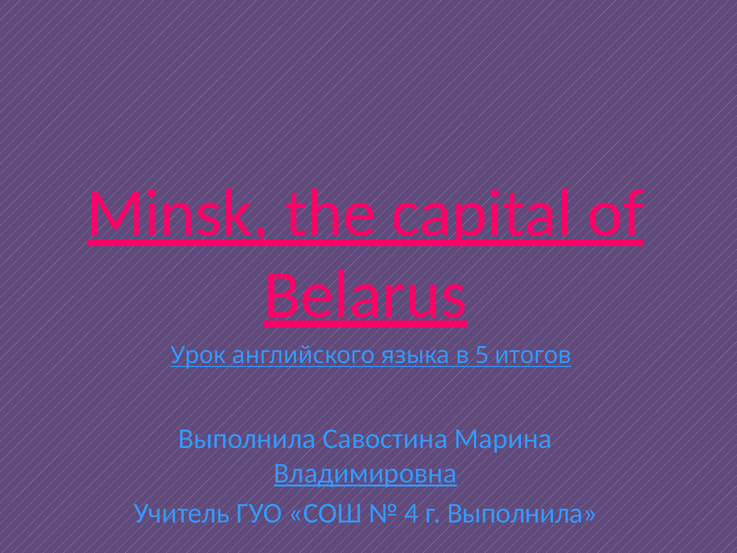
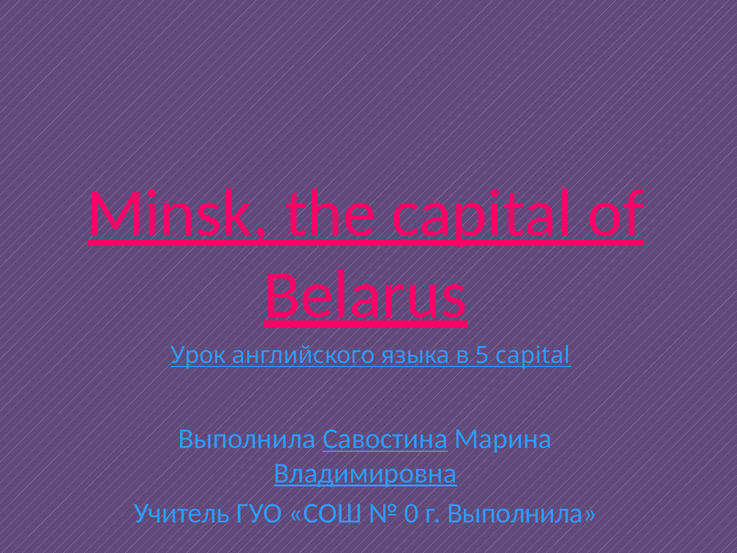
5 итогов: итогов -> capital (533, 355)
Савостина underline: none -> present (385, 439)
4: 4 -> 0 (412, 513)
